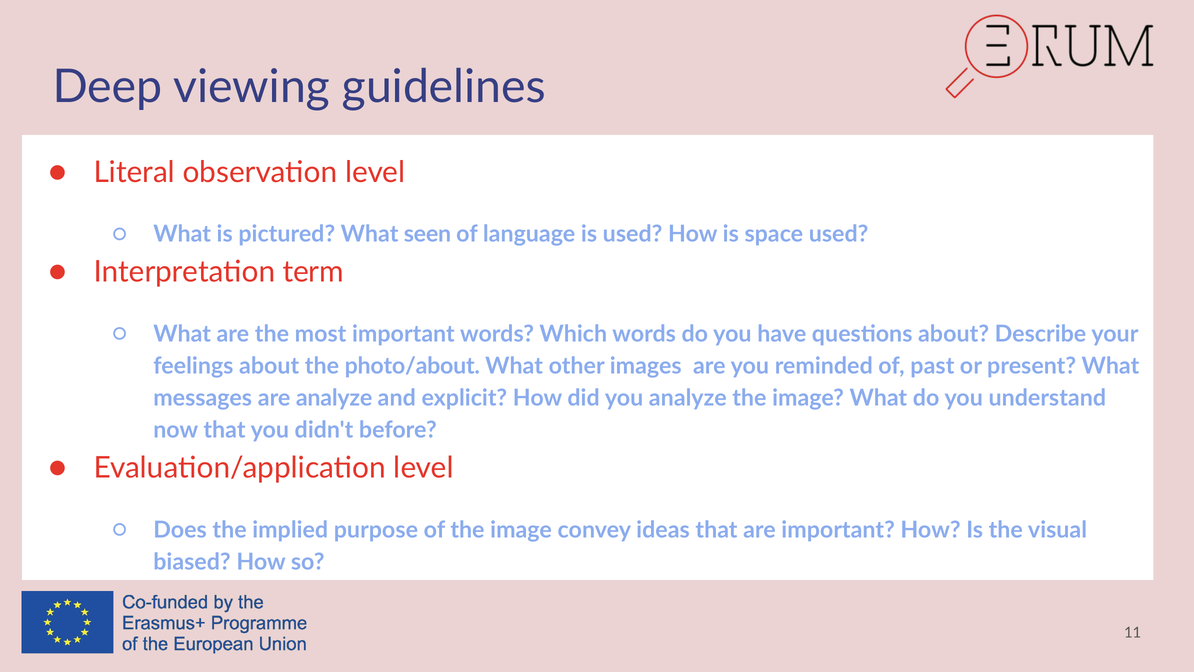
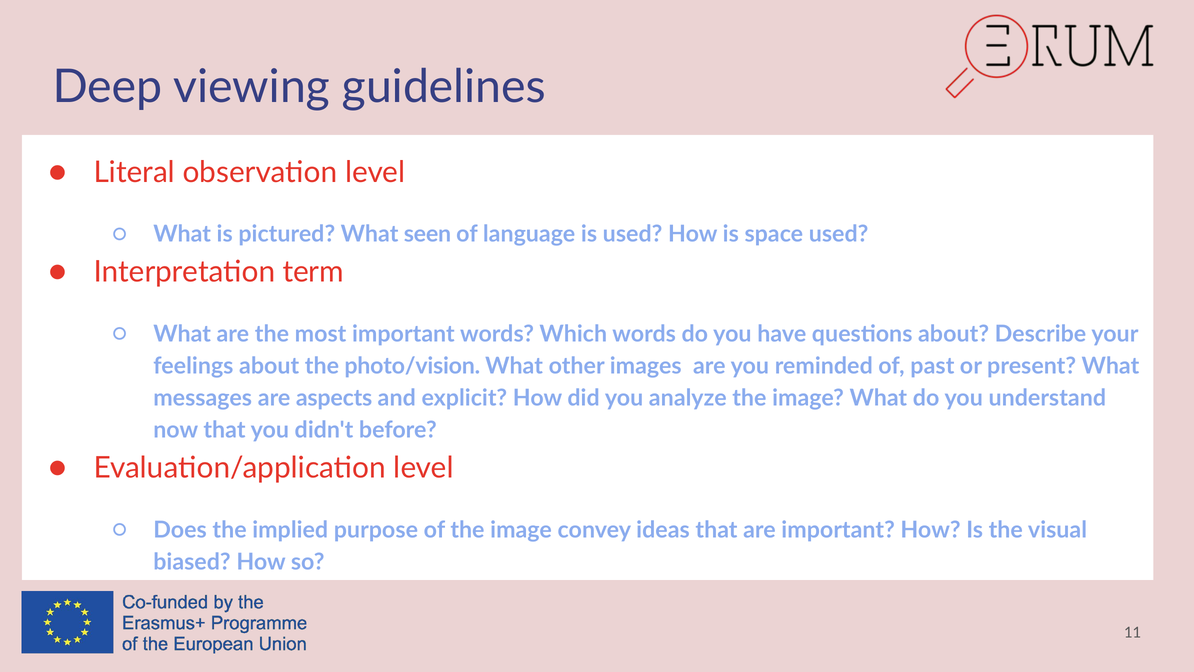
photo/about: photo/about -> photo/vision (412, 366)
are analyze: analyze -> aspects (334, 398)
